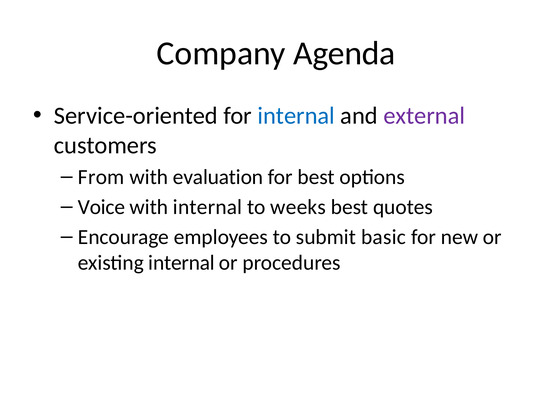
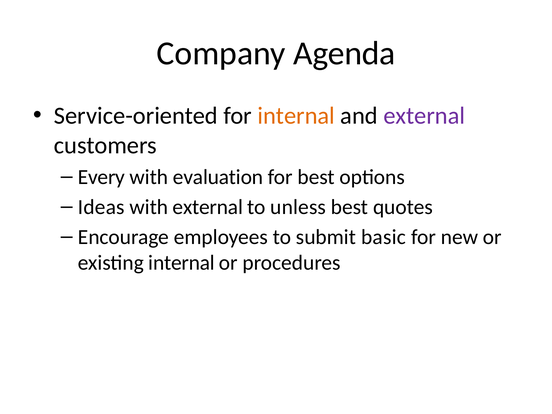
internal colour: blue -> orange (296, 116)
From: From -> Every (101, 177)
Voice: Voice -> Ideas (101, 207)
with internal: internal -> external (208, 207)
weeks: weeks -> unless (298, 207)
